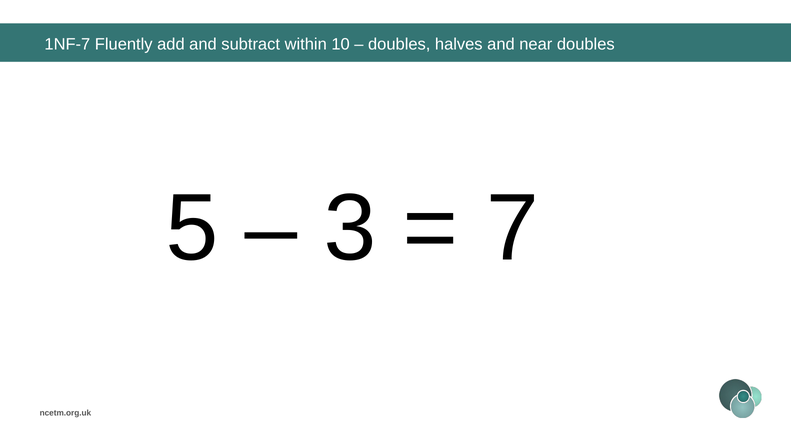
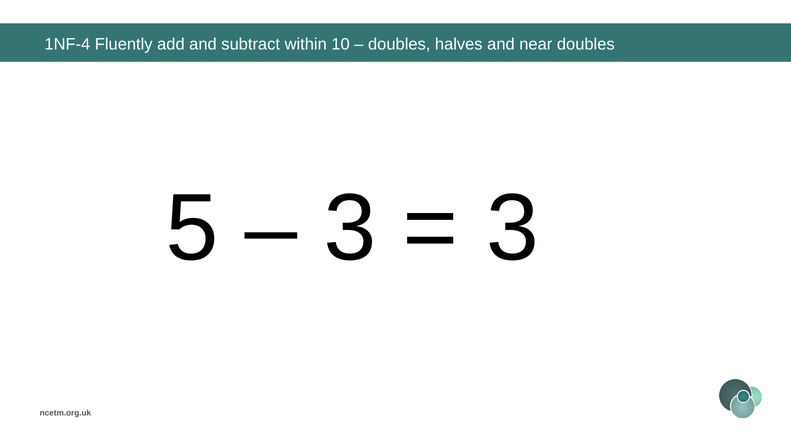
1NF-7: 1NF-7 -> 1NF-4 (67, 44)
7: 7 -> 3 (512, 228)
